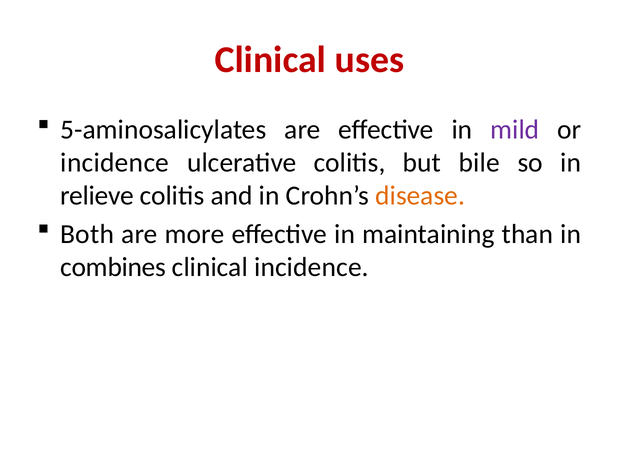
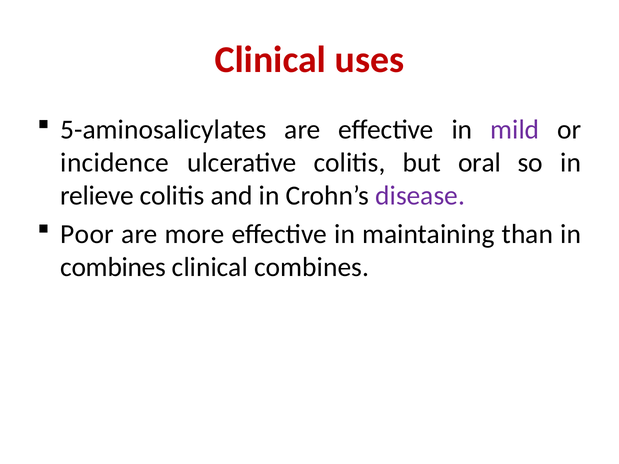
bile: bile -> oral (480, 163)
disease colour: orange -> purple (420, 196)
Both: Both -> Poor (87, 234)
clinical incidence: incidence -> combines (312, 267)
